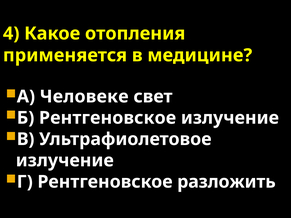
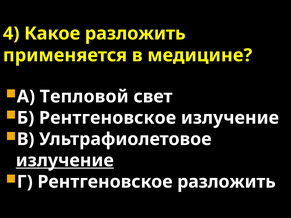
Какое отопления: отопления -> разложить (135, 34)
Человеке: Человеке -> Тепловой (84, 97)
излучение underline: none -> present (65, 161)
